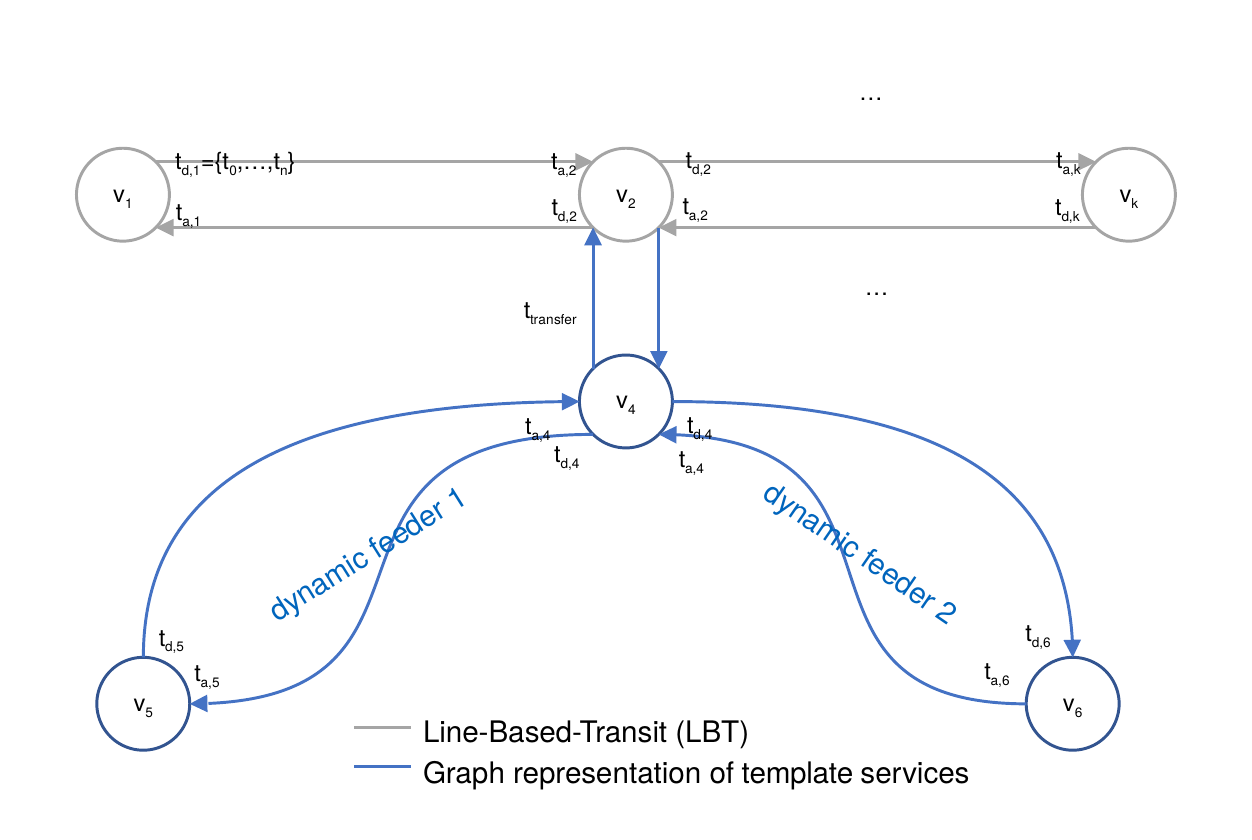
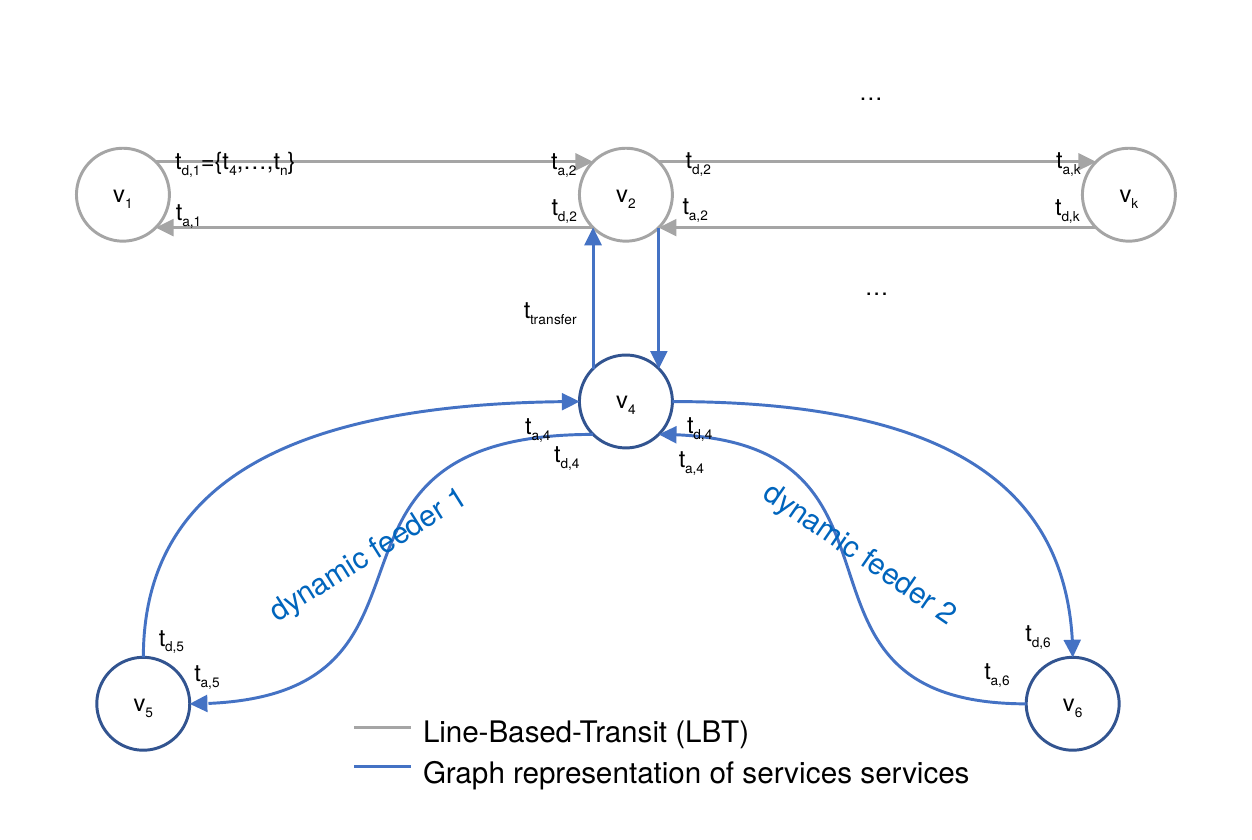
0: 0 -> 4 (233, 171)
of template: template -> services (797, 775)
